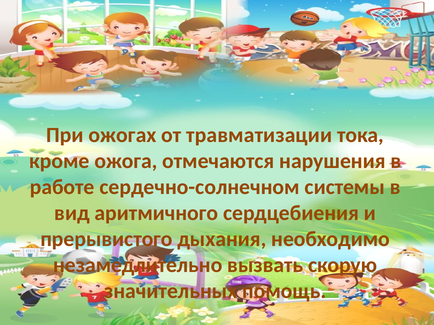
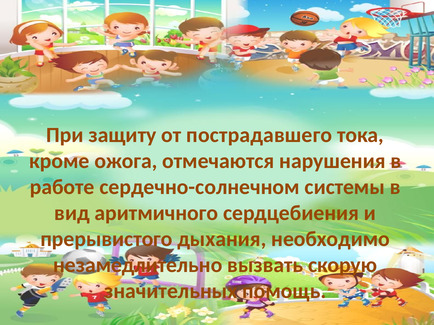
ожогах: ожогах -> защиту (122, 135)
травматизации: травматизации -> пострадавшего (259, 135)
